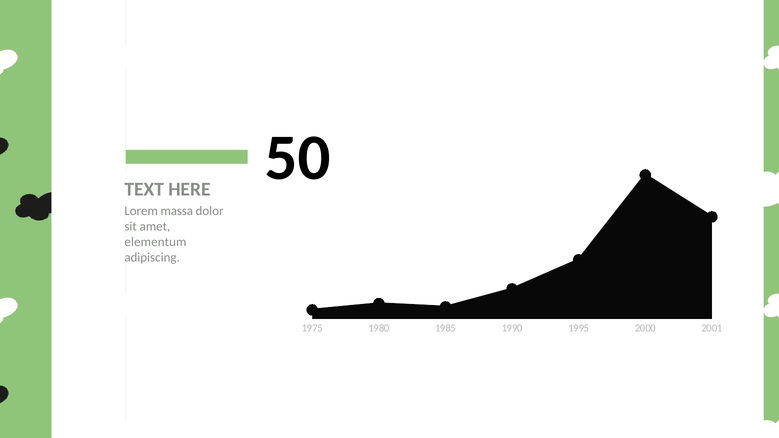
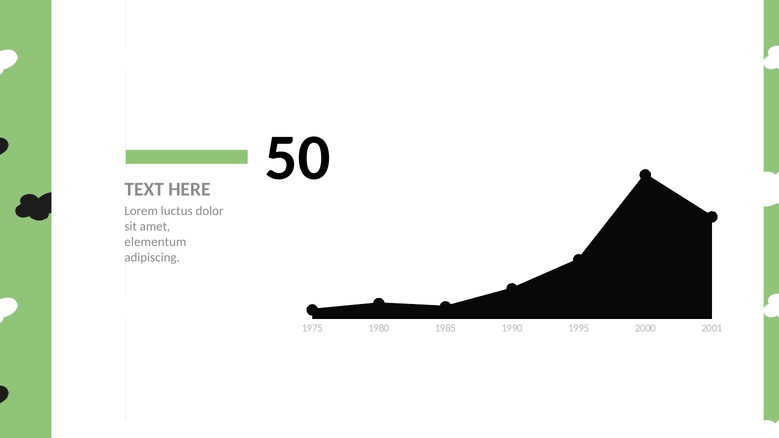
massa: massa -> luctus (177, 211)
